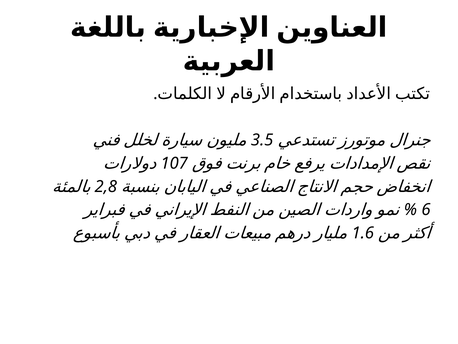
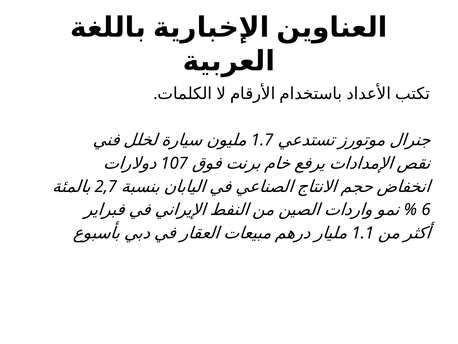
3.5: 3.5 -> 1.7 (262, 140)
2,8: 2,8 -> 2,7 (106, 186)
1.6: 1.6 -> 1.1 (363, 233)
